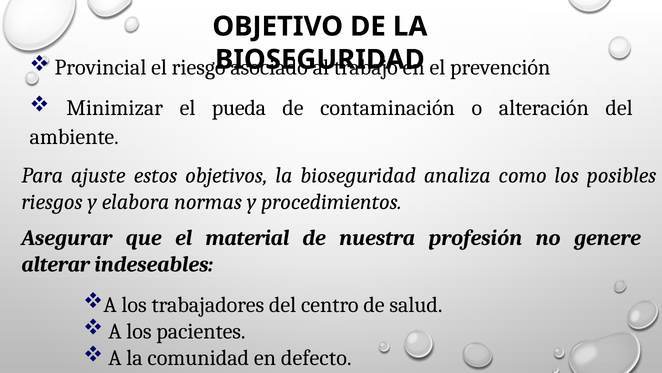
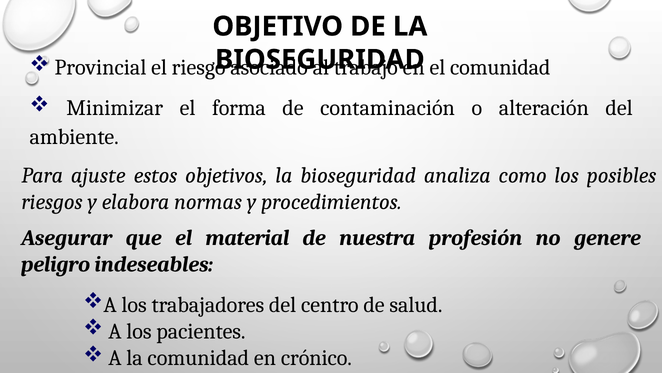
el prevención: prevención -> comunidad (500, 67)
pueda: pueda -> forma (239, 108)
alterar: alterar -> peligro (56, 264)
defecto: defecto -> crónico (316, 357)
